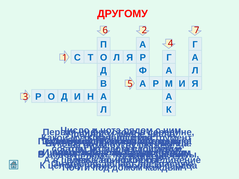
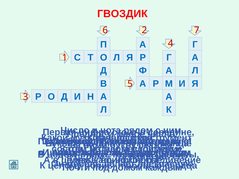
ДРУГОМУ: ДРУГОМУ -> ГВОЗДИК (122, 14)
